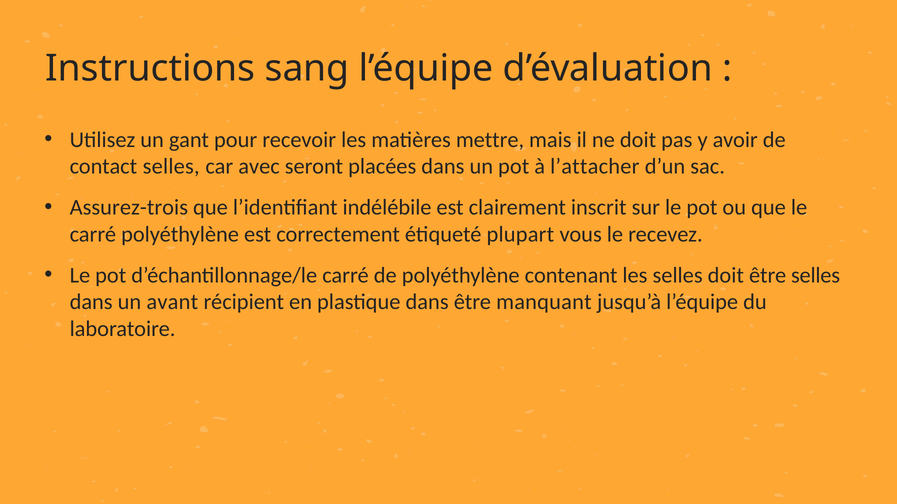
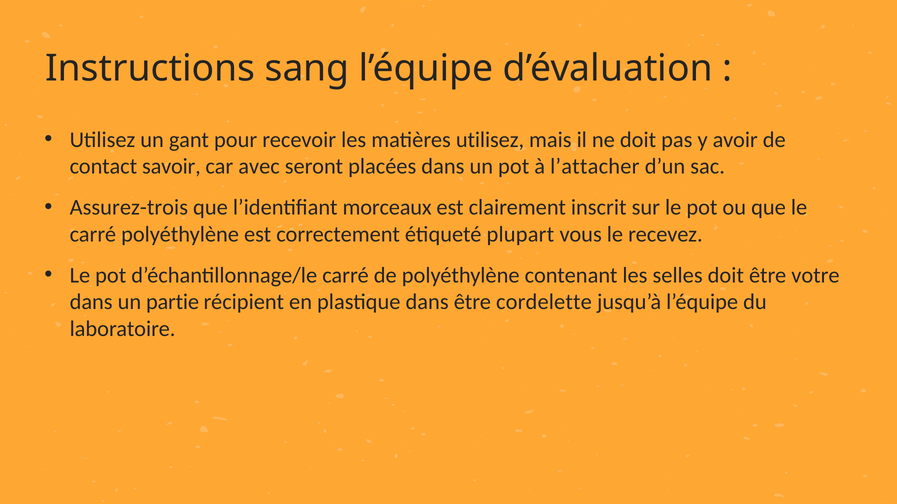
matières mettre: mettre -> utilisez (490, 140)
contact selles: selles -> savoir (171, 167)
indélébile: indélébile -> morceaux (387, 208)
être selles: selles -> votre (815, 275)
avant: avant -> partie (173, 302)
manquant: manquant -> cordelette (544, 302)
